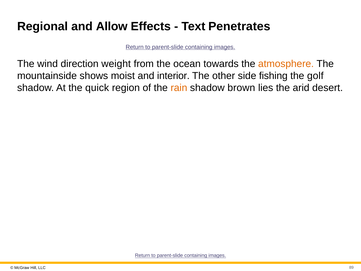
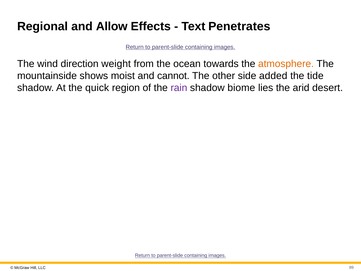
interior: interior -> cannot (173, 76)
fishing: fishing -> added (273, 76)
golf: golf -> tide (315, 76)
rain colour: orange -> purple (179, 88)
brown: brown -> biome (241, 88)
